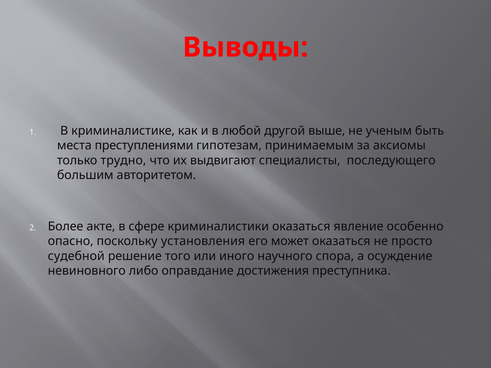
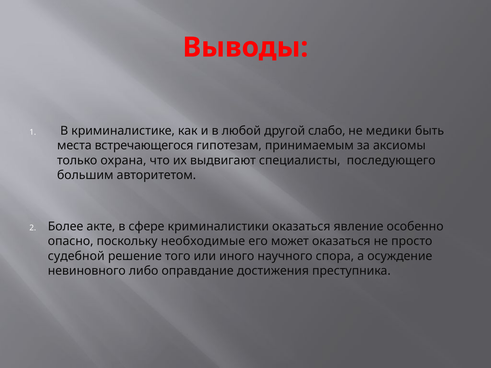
выше: выше -> слабо (327, 131)
ученым: ученым -> медики (389, 131)
преступлениями: преступлениями -> встречающегося (144, 146)
трудно: трудно -> охрана (123, 160)
установления: установления -> необходимые (203, 241)
